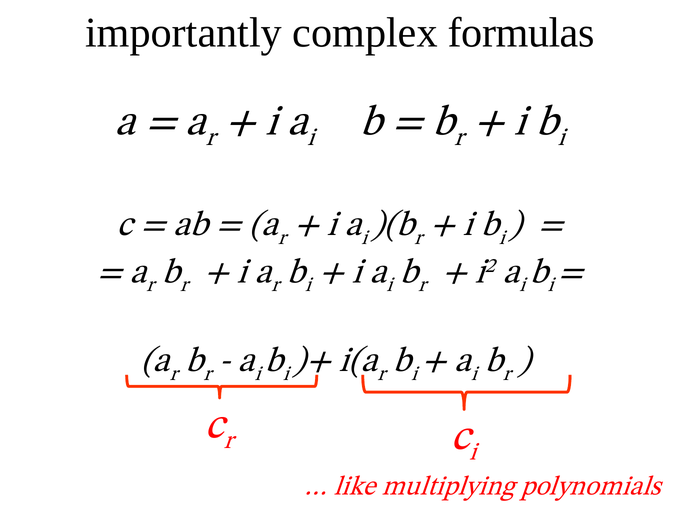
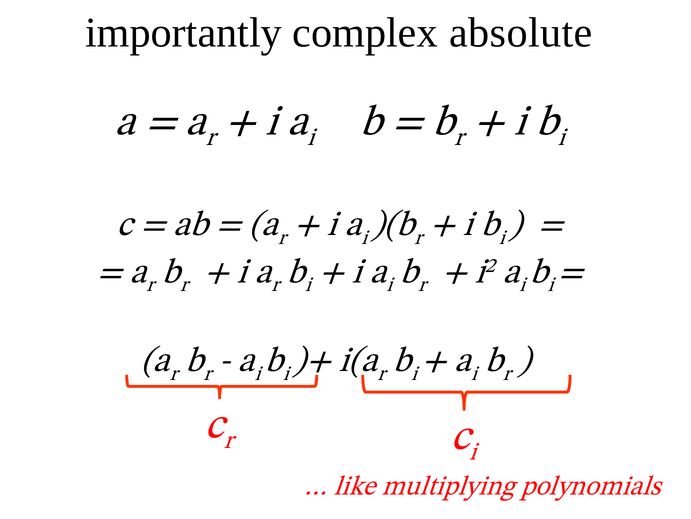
formulas: formulas -> absolute (521, 33)
